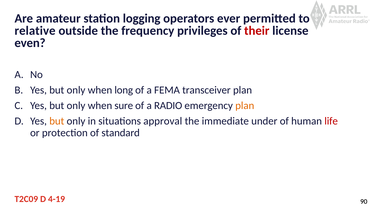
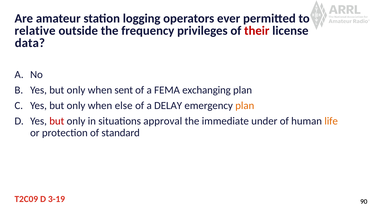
even: even -> data (30, 43)
long: long -> sent (124, 90)
transceiver: transceiver -> exchanging (206, 90)
sure: sure -> else (124, 106)
RADIO: RADIO -> DELAY (168, 106)
but colour: orange -> red (57, 121)
life colour: red -> orange (331, 121)
4-19: 4-19 -> 3-19 (56, 199)
